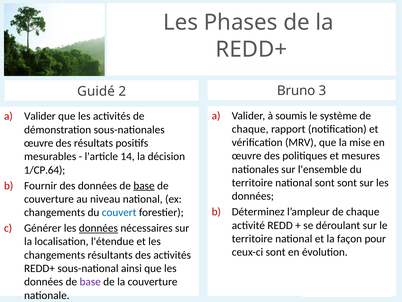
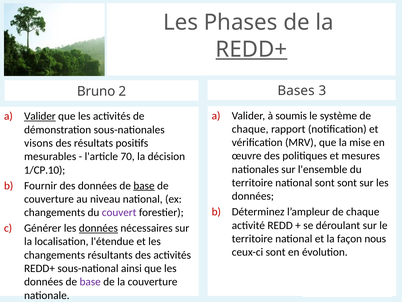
REDD+ underline: none -> present (251, 49)
Bruno: Bruno -> Bases (296, 91)
Guidé: Guidé -> Bruno (96, 91)
Valider underline: none -> present (40, 116)
œuvre: œuvre -> visons (39, 143)
14: 14 -> 70 (128, 156)
1/CP.64: 1/CP.64 -> 1/CP.10 (45, 170)
couvert colour: blue -> purple (119, 212)
pour: pour -> nous (375, 238)
